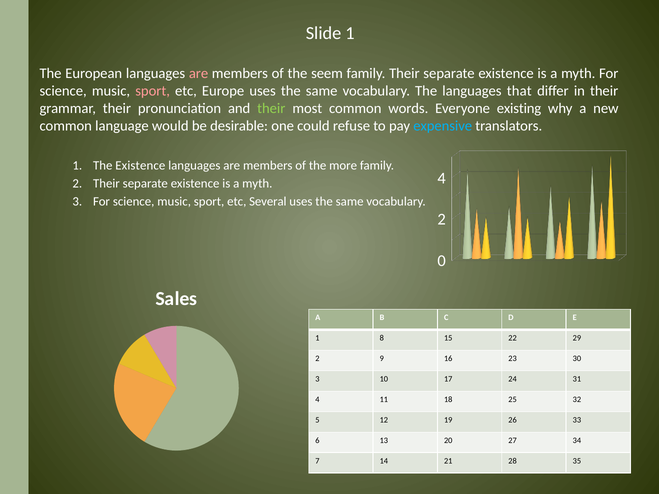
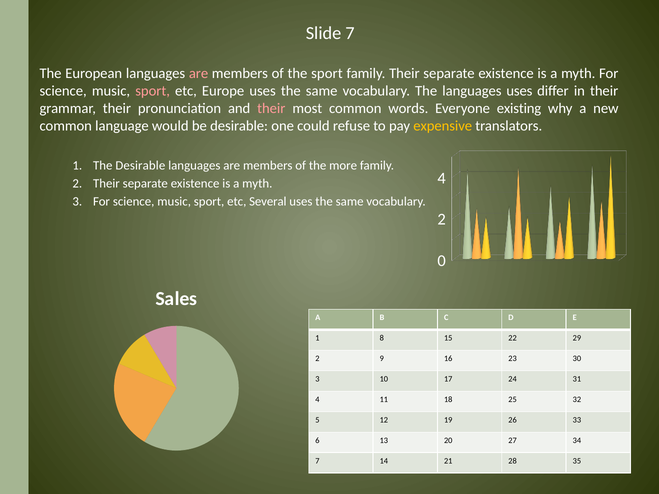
Slide 1: 1 -> 7 (350, 33)
the seem: seem -> sport (327, 73)
languages that: that -> uses (519, 91)
their colour: light green -> pink (271, 109)
expensive colour: light blue -> yellow (443, 126)
The Existence: Existence -> Desirable (140, 166)
